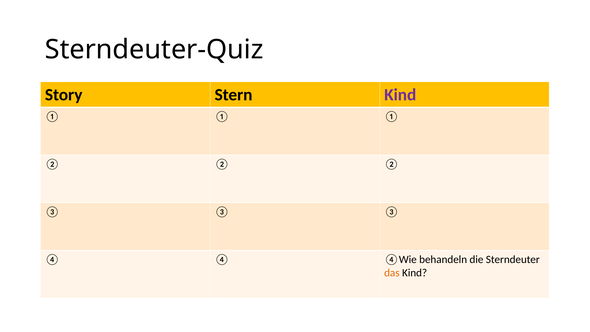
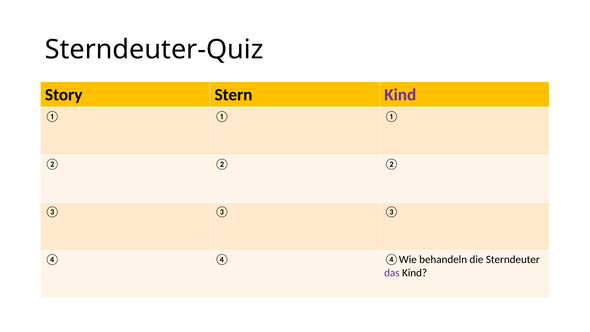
das colour: orange -> purple (392, 273)
